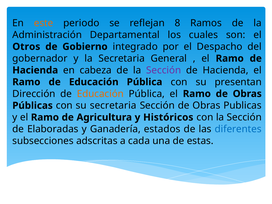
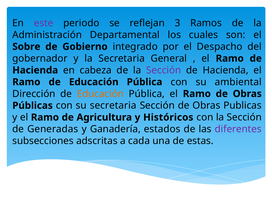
este colour: orange -> purple (44, 23)
8: 8 -> 3 (178, 23)
Otros: Otros -> Sobre (26, 47)
presentan: presentan -> ambiental (238, 82)
Elaboradas: Elaboradas -> Generadas (53, 129)
diferentes colour: blue -> purple (238, 129)
